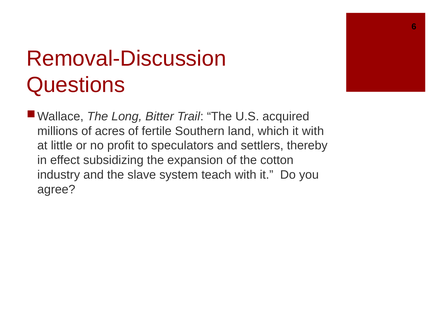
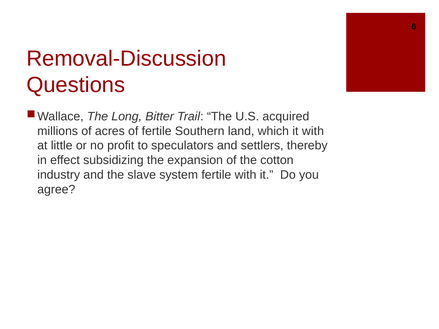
system teach: teach -> fertile (216, 175)
